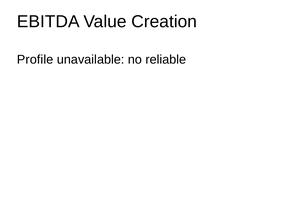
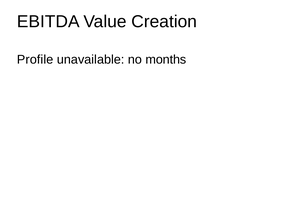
reliable: reliable -> months (166, 60)
